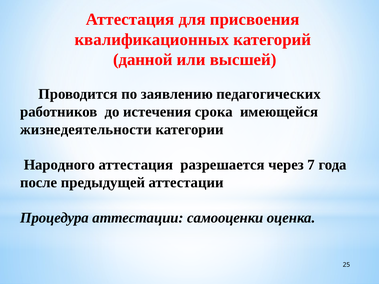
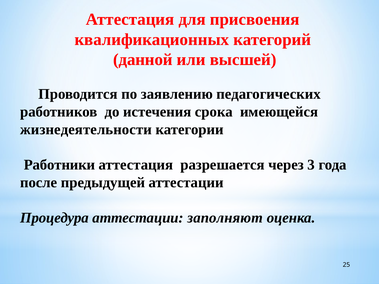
Народного: Народного -> Работники (59, 165)
7: 7 -> 3 (311, 165)
самооценки: самооценки -> заполняют (225, 218)
